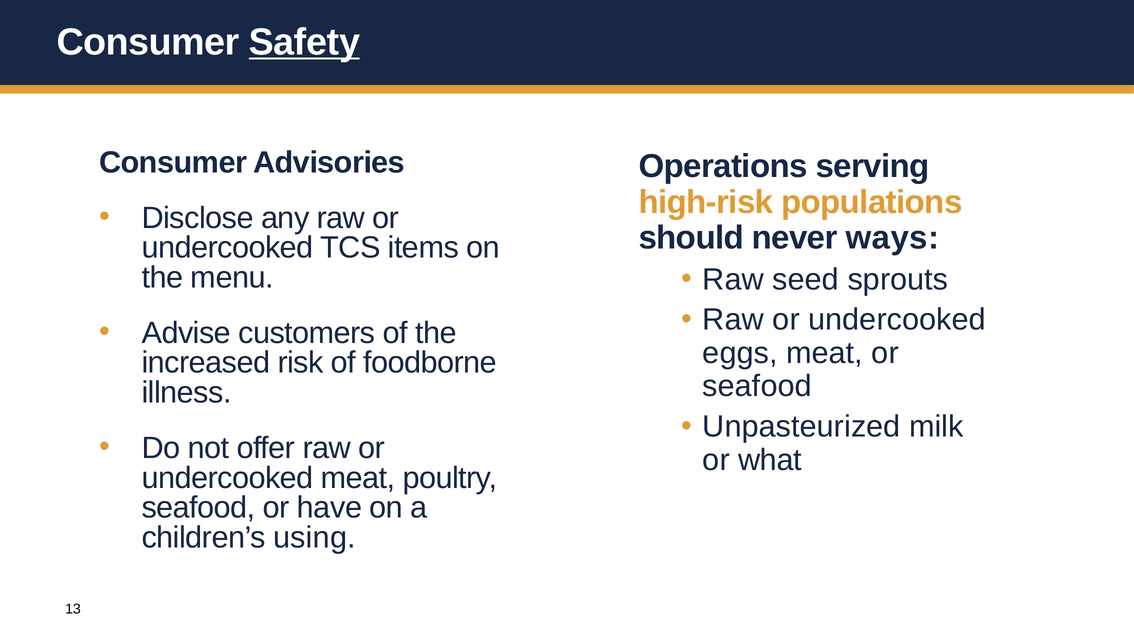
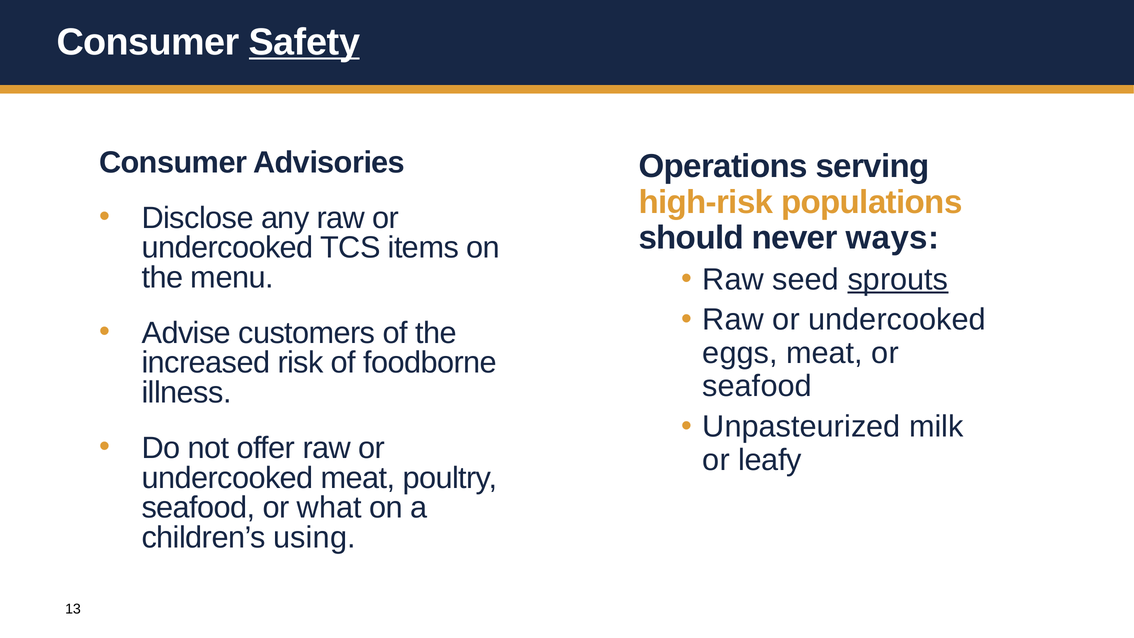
sprouts underline: none -> present (898, 279)
what: what -> leafy (770, 460)
have: have -> what (329, 508)
